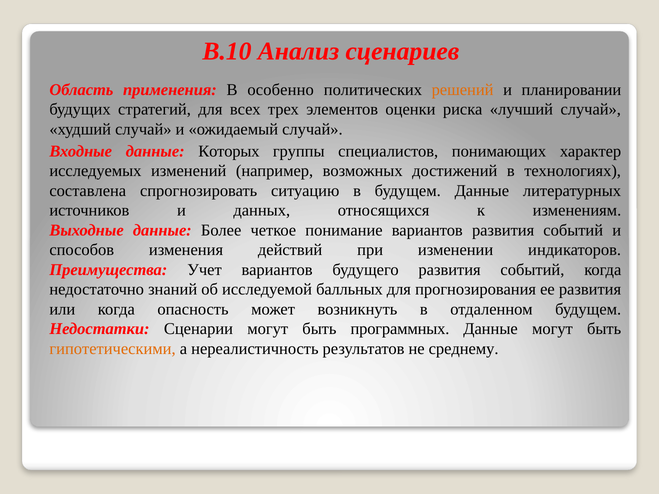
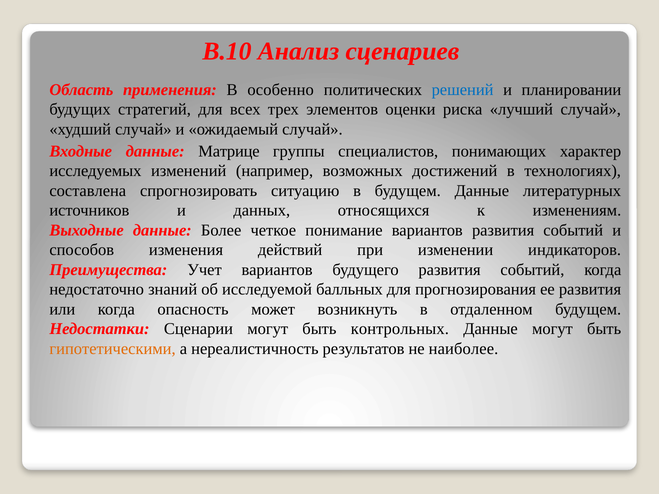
решений colour: orange -> blue (463, 90)
Которых: Которых -> Матрице (229, 151)
программных: программных -> контрольных (400, 329)
среднему: среднему -> наиболее (464, 349)
